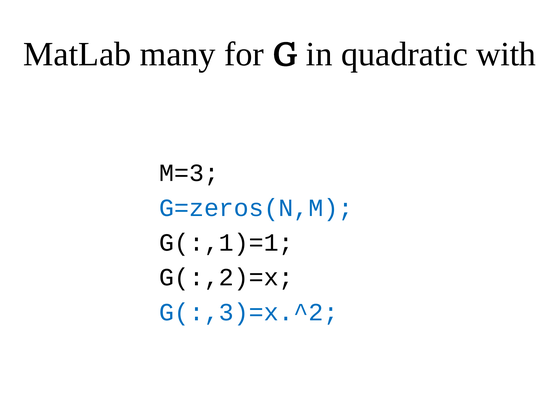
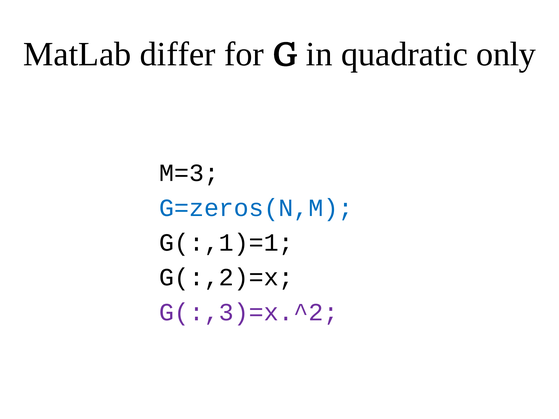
many: many -> differ (178, 54)
with: with -> only (506, 54)
G(:,3)=x.^2 colour: blue -> purple (249, 312)
